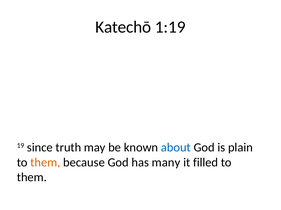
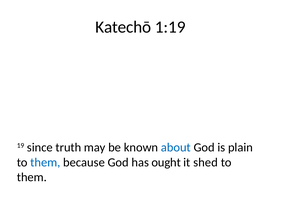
them colour: orange -> blue (45, 163)
many: many -> ought (166, 163)
filled: filled -> shed (206, 163)
